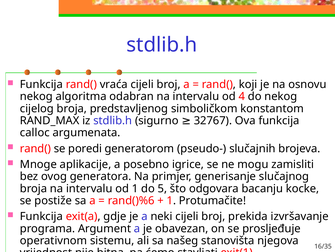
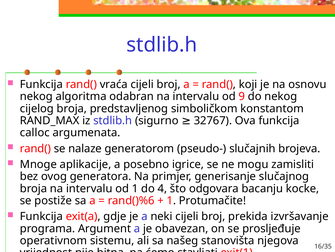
4: 4 -> 9 (242, 96)
poredi: poredi -> nalaze (85, 148)
5: 5 -> 4 (162, 188)
